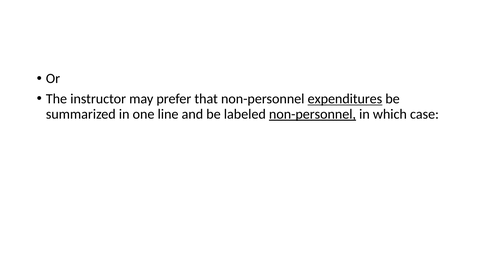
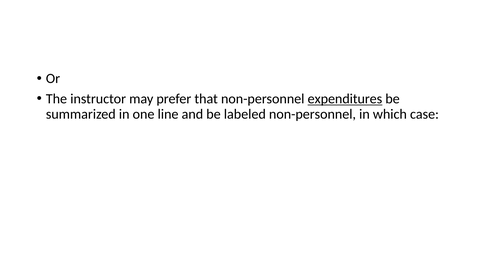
non-personnel underline: present -> none (312, 114)
